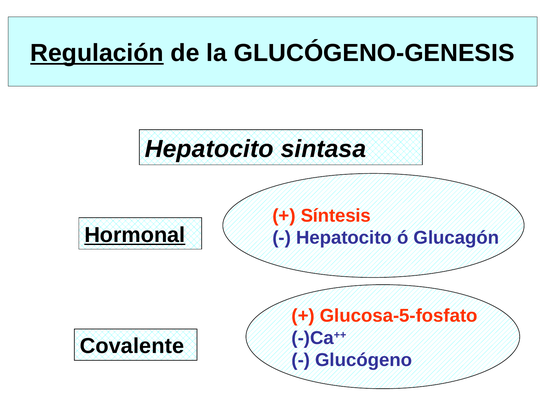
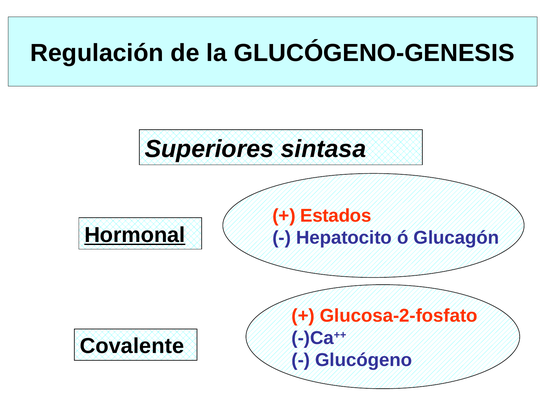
Regulación underline: present -> none (97, 53)
Hepatocito: Hepatocito -> Superiores (209, 149)
Síntesis: Síntesis -> Estados (336, 216)
Glucosa-5-fosfato: Glucosa-5-fosfato -> Glucosa-2-fosfato (399, 316)
